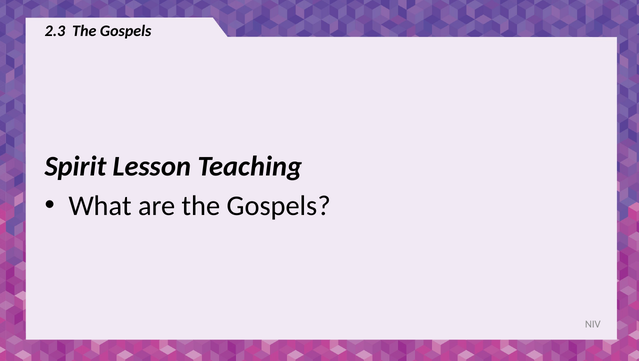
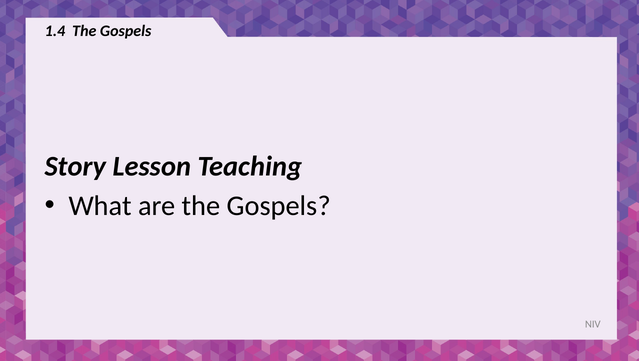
2.3: 2.3 -> 1.4 (55, 31)
Spirit: Spirit -> Story (75, 166)
